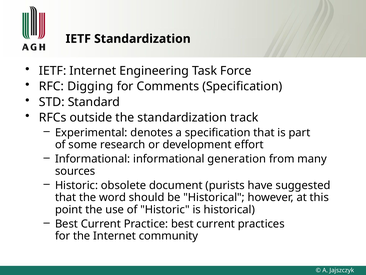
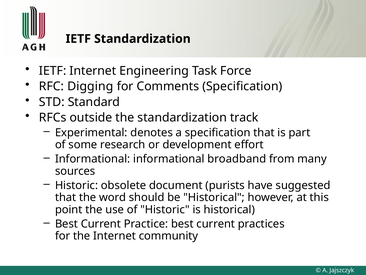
generation: generation -> broadband (237, 159)
